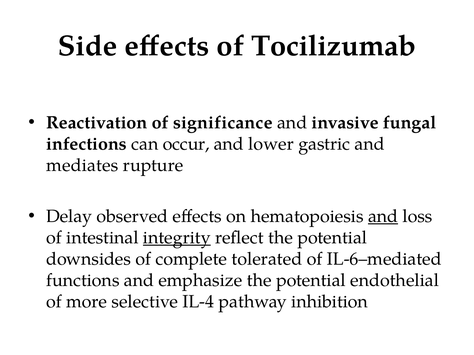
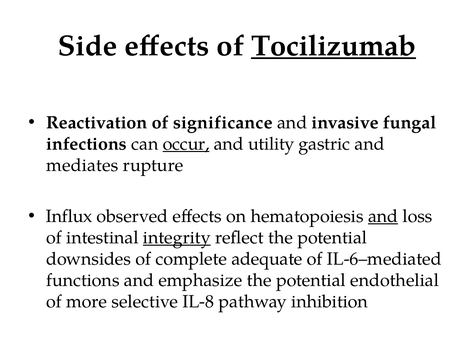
Tocilizumab underline: none -> present (334, 46)
occur underline: none -> present (186, 144)
lower: lower -> utility (271, 144)
Delay: Delay -> Influx (69, 217)
tolerated: tolerated -> adequate (267, 259)
IL-4: IL-4 -> IL-8 (198, 302)
